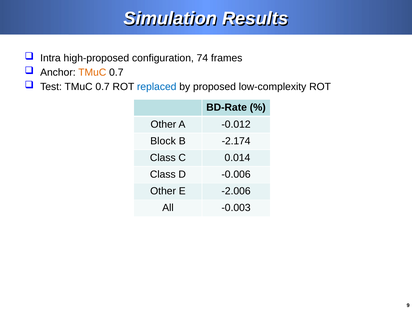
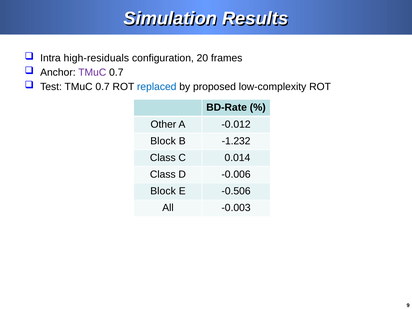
high-proposed: high-proposed -> high-residuals (96, 58)
74: 74 -> 20 (202, 58)
TMuC colour: orange -> purple (92, 72)
-2.174: -2.174 -> -1.232 (236, 141)
Other: Other -> Block (163, 191)
-2.006: -2.006 -> -0.506 (236, 191)
